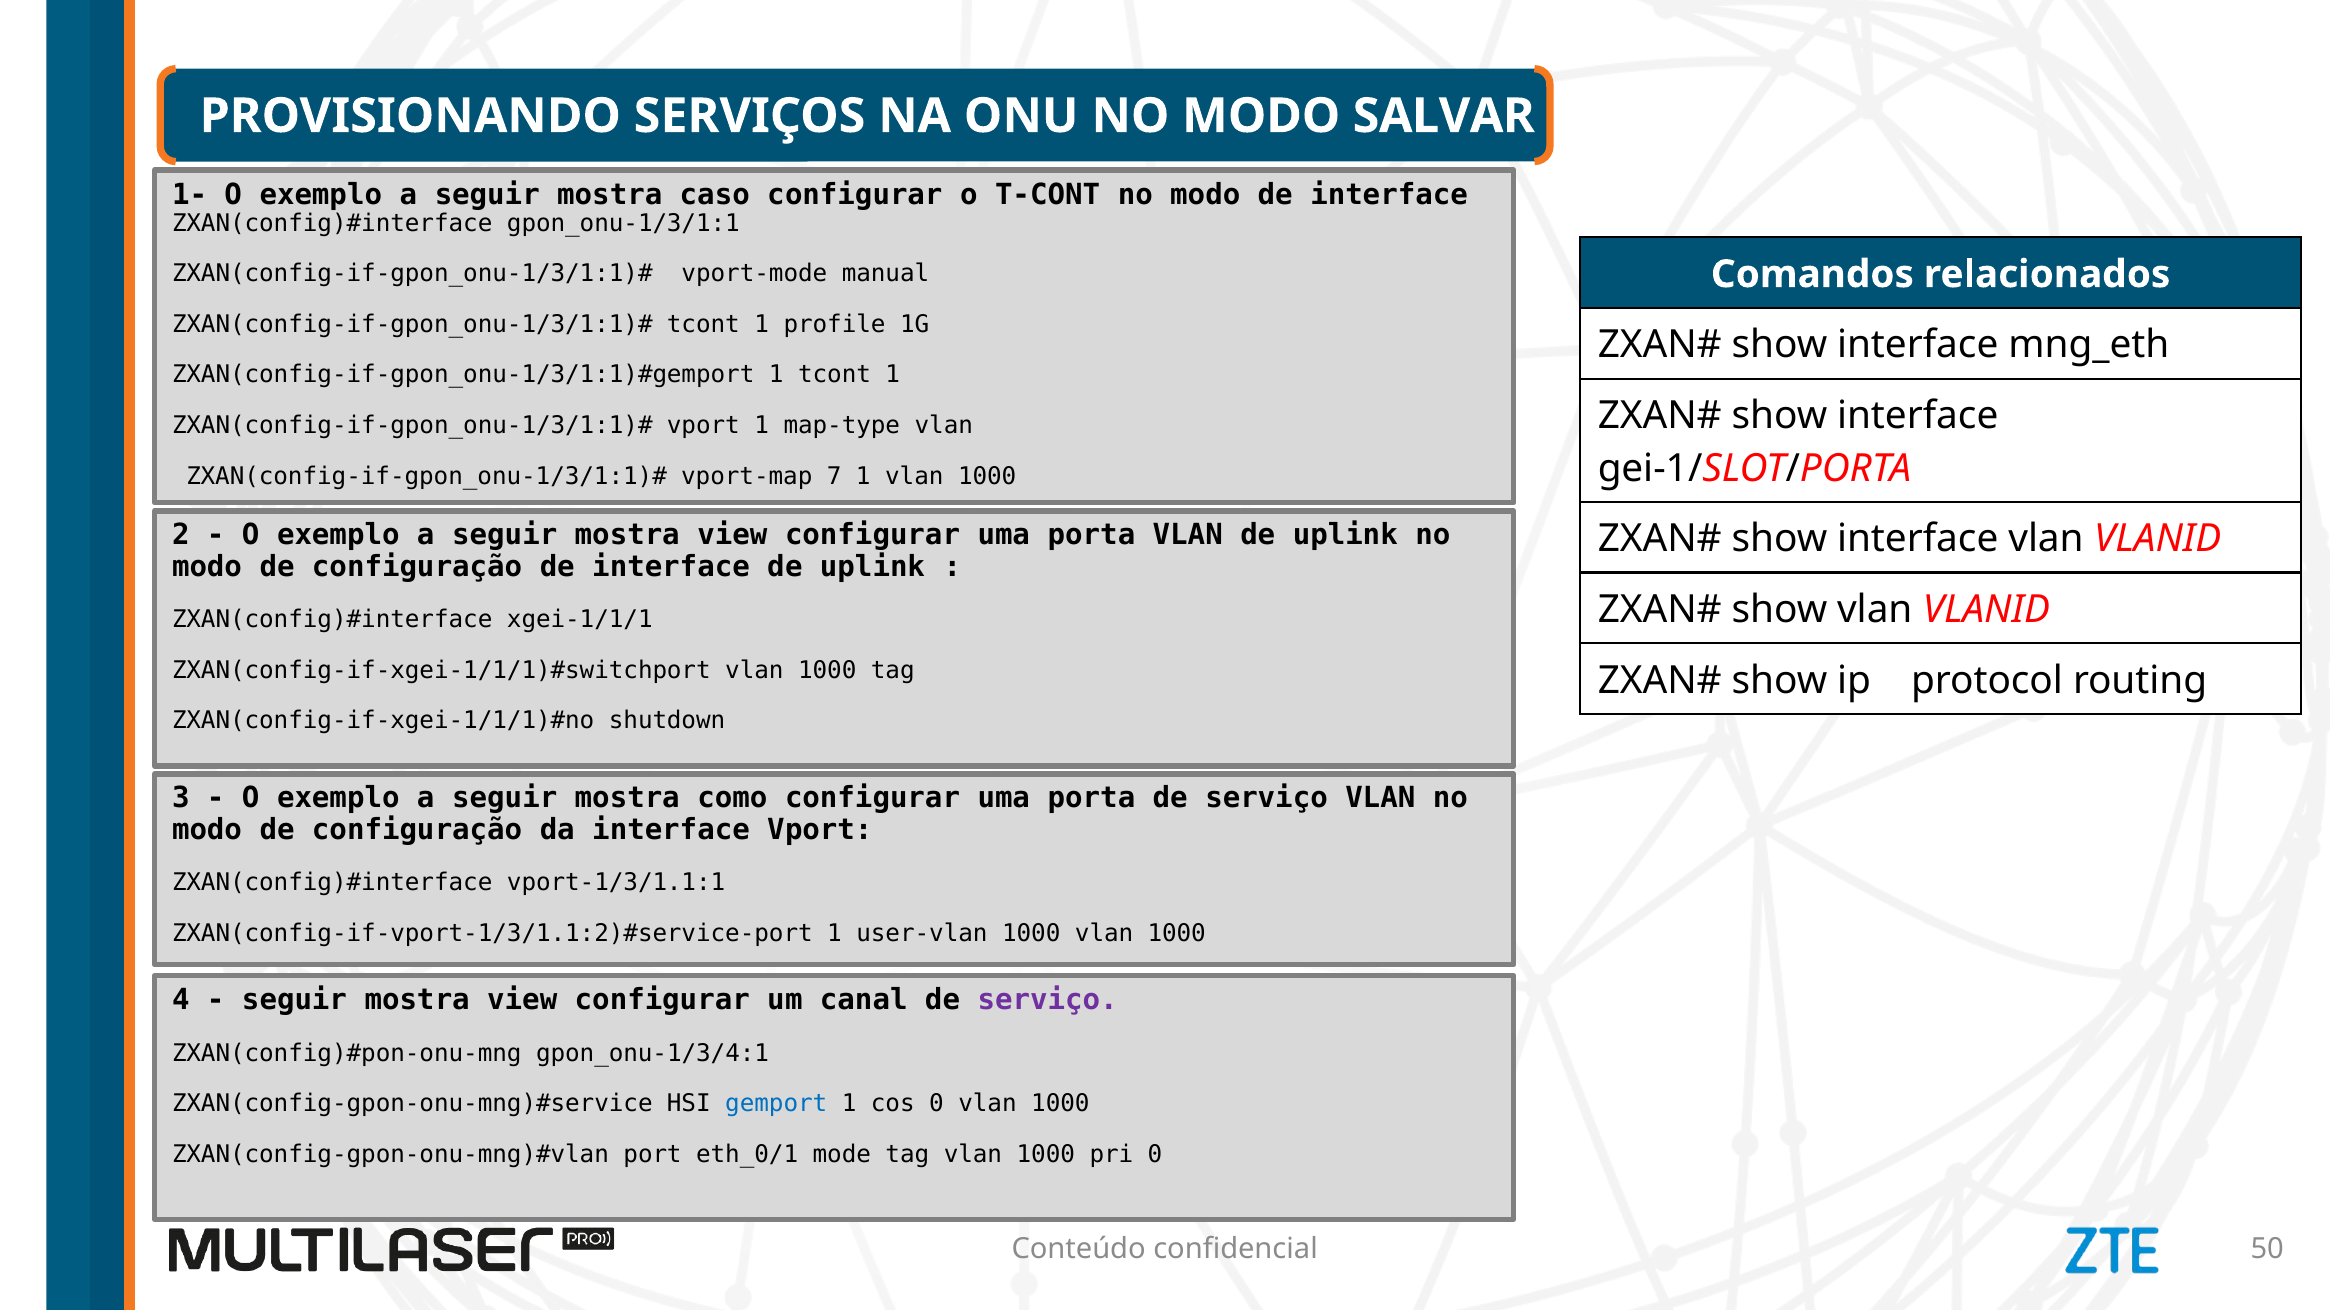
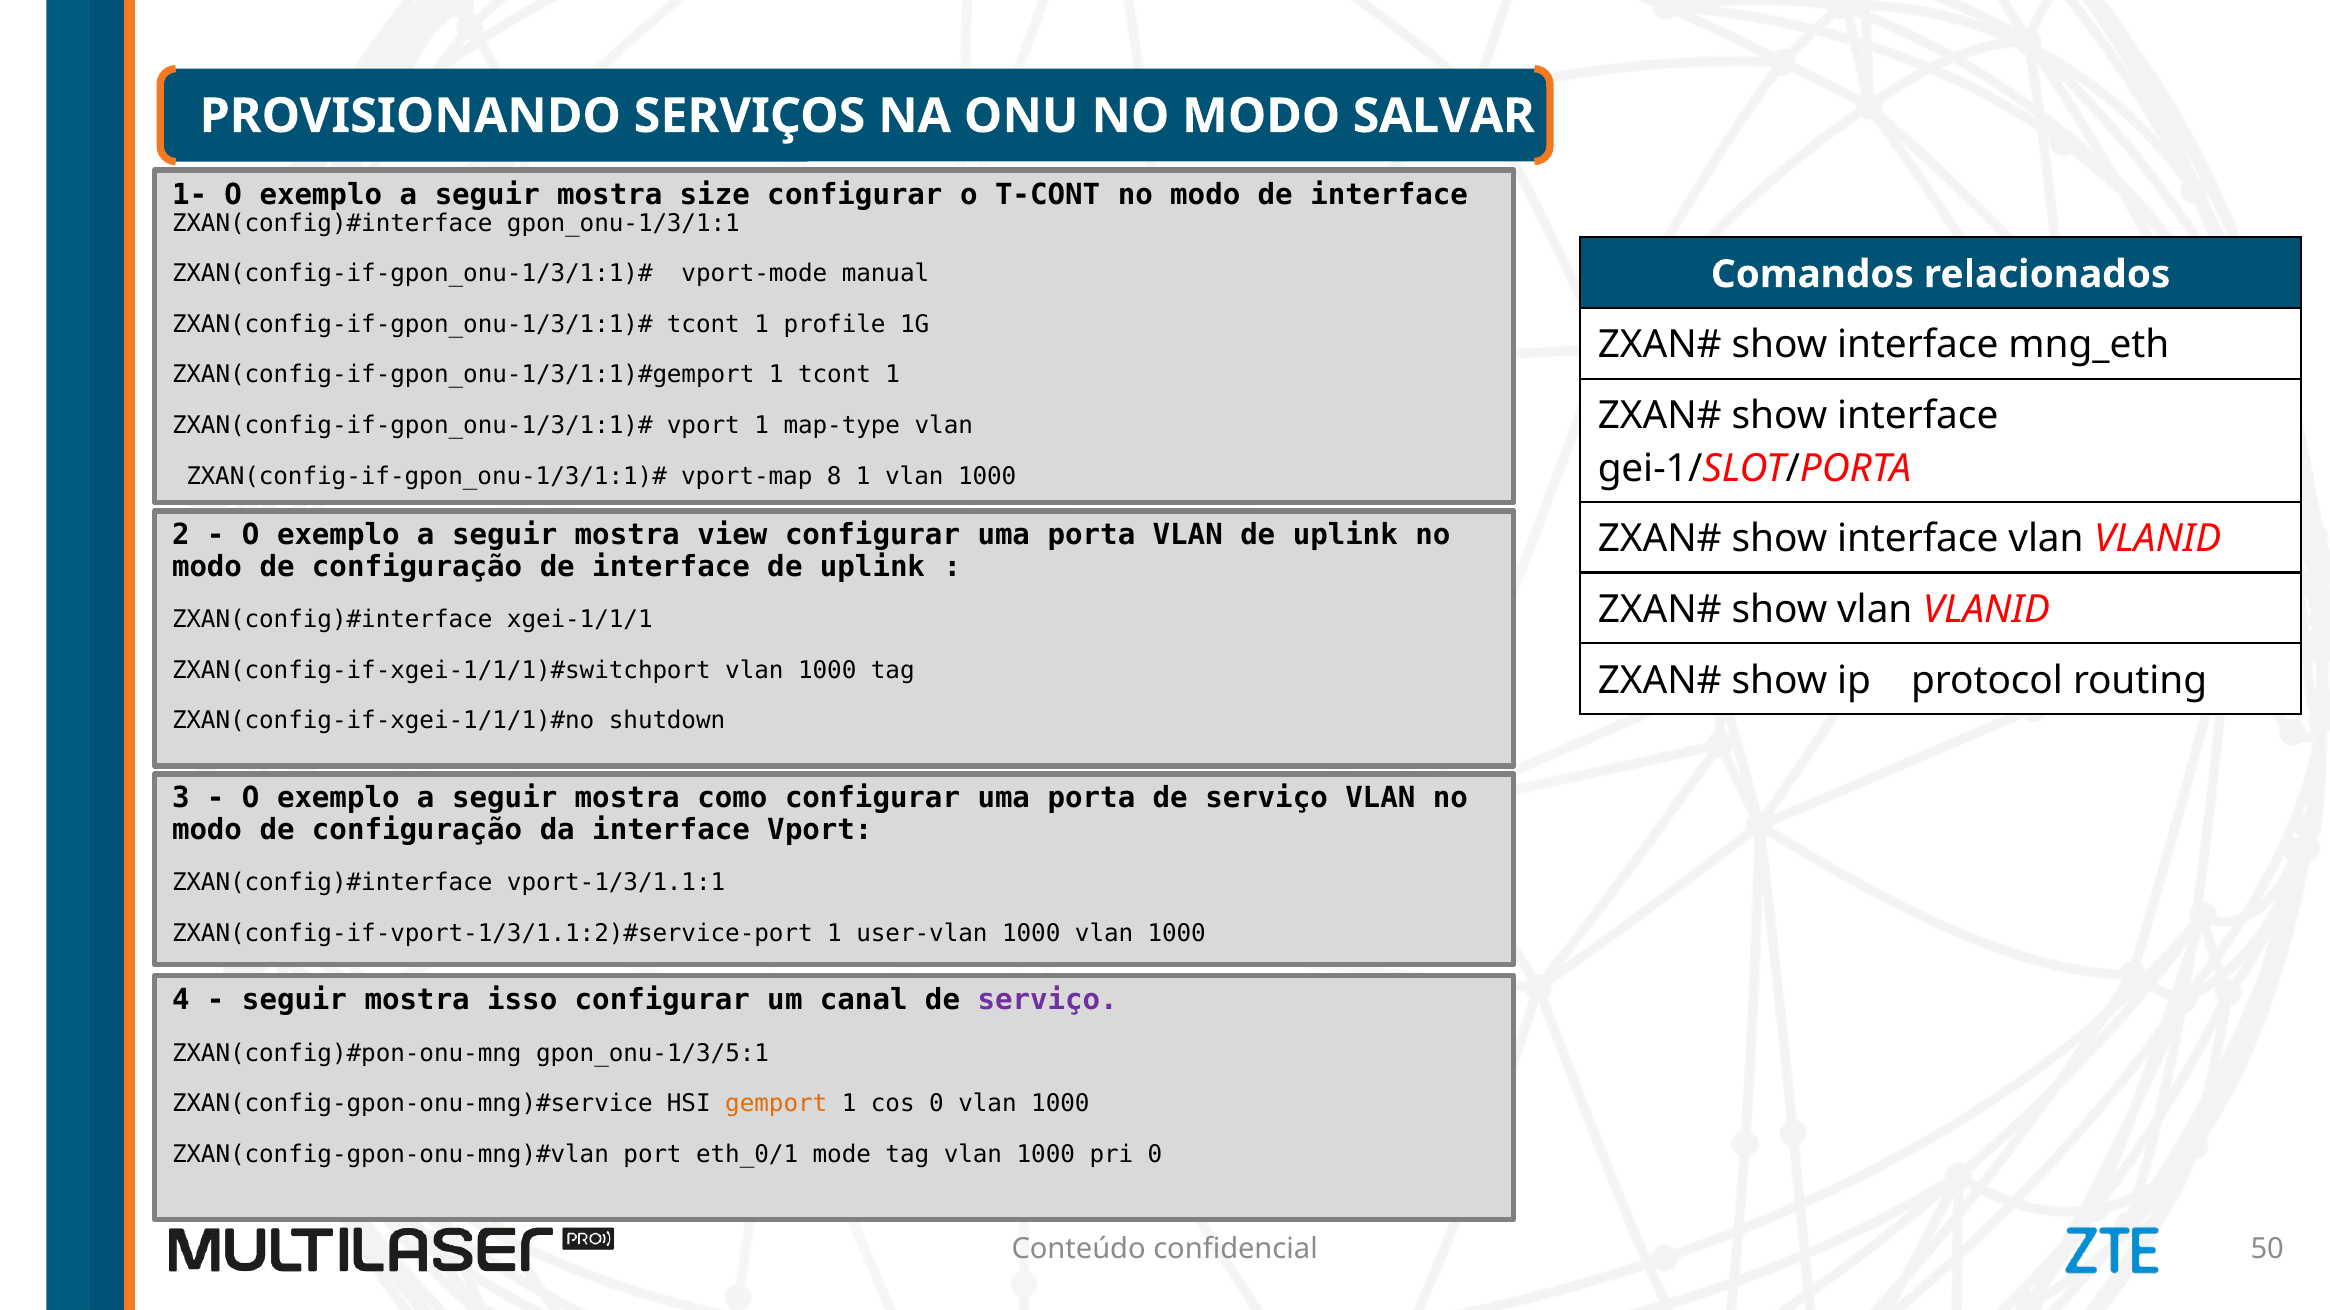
caso: caso -> size (715, 195)
7: 7 -> 8 (834, 476)
view: view -> isso (522, 1000)
gpon_onu-1/3/4:1: gpon_onu-1/3/4:1 -> gpon_onu-1/3/5:1 (653, 1054)
gemport colour: blue -> orange (776, 1104)
